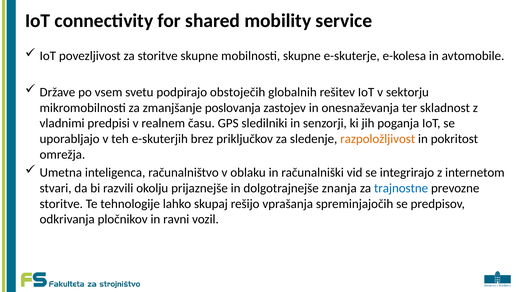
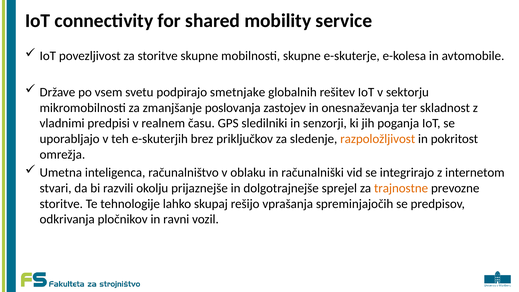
obstoječih: obstoječih -> smetnjake (238, 92)
znanja: znanja -> sprejel (339, 188)
trajnostne colour: blue -> orange (401, 188)
